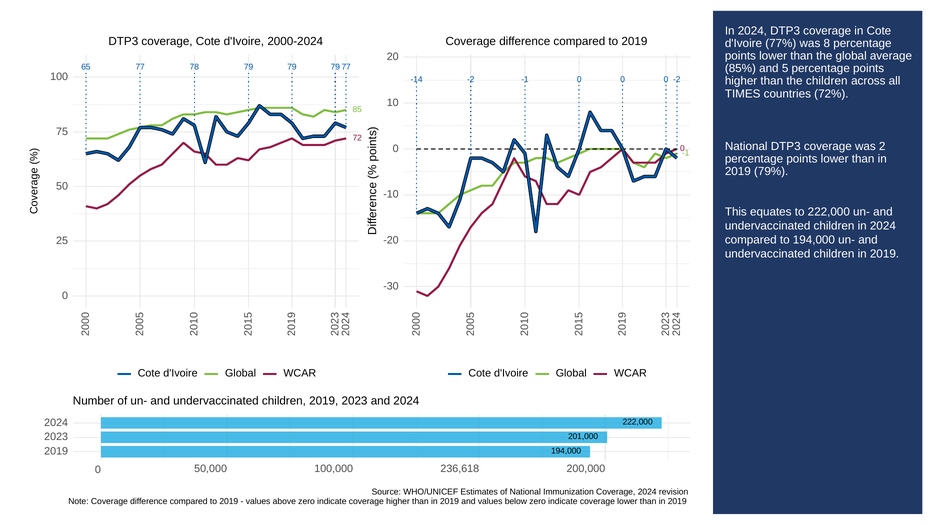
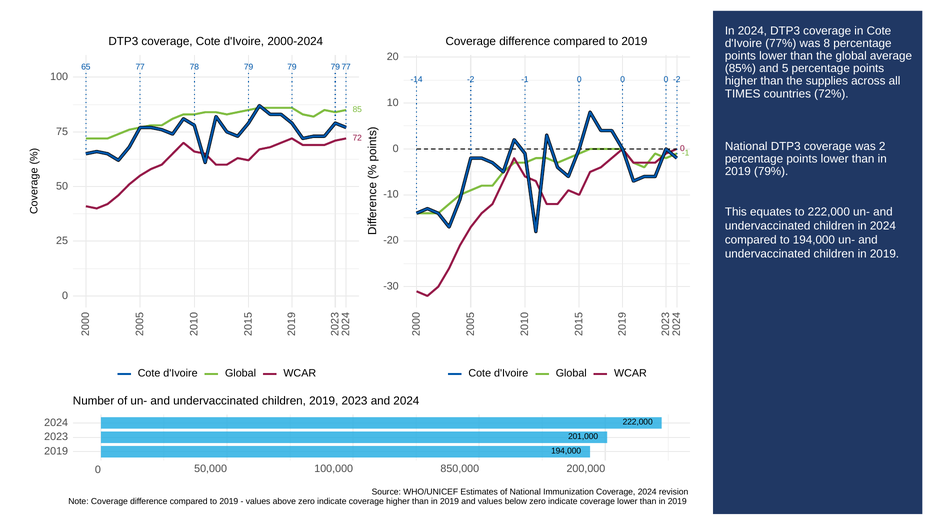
the children: children -> supplies (827, 81)
236,618: 236,618 -> 850,000 (460, 469)
